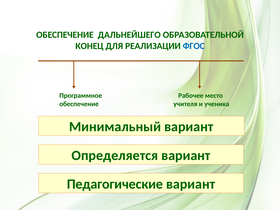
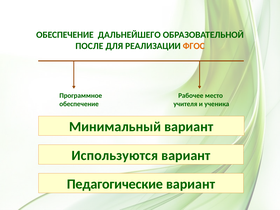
КОНЕЦ: КОНЕЦ -> ПОСЛЕ (89, 46)
ФГОС colour: blue -> orange (194, 46)
Определяется: Определяется -> Используются (115, 155)
